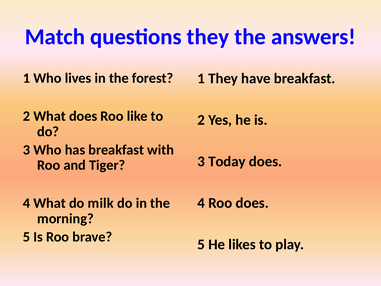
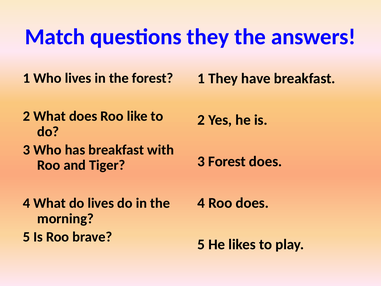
3 Today: Today -> Forest (227, 161)
do milk: milk -> lives (101, 203)
